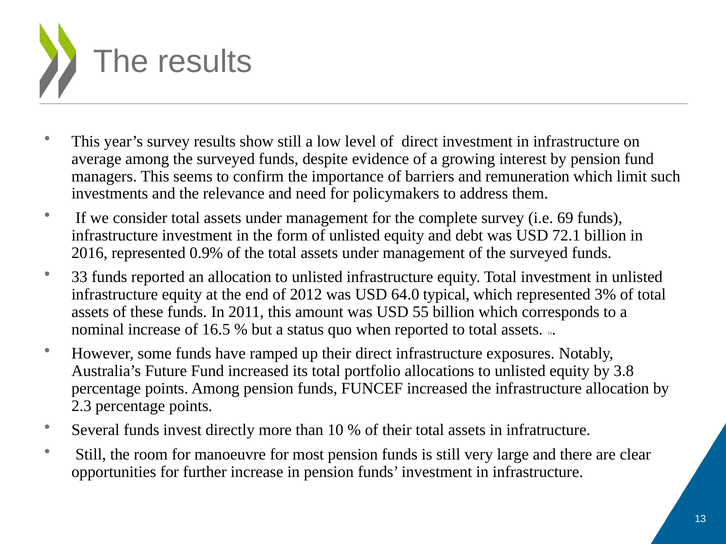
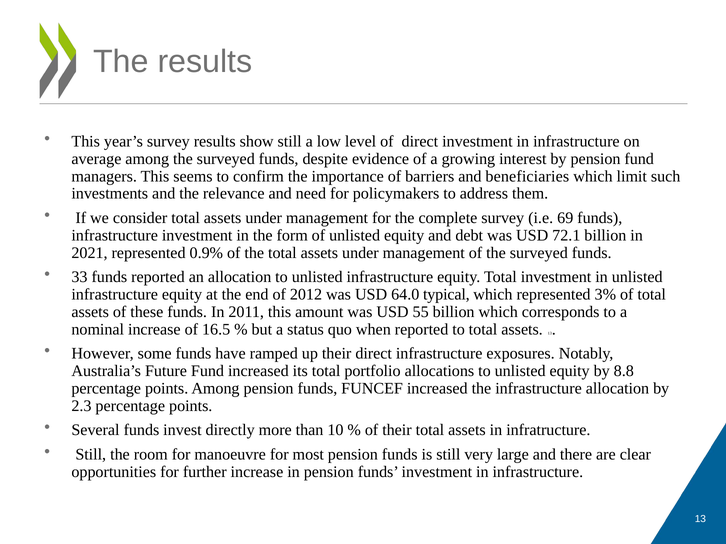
remuneration: remuneration -> beneficiaries (527, 176)
2016: 2016 -> 2021 (90, 253)
3.8: 3.8 -> 8.8 (624, 371)
